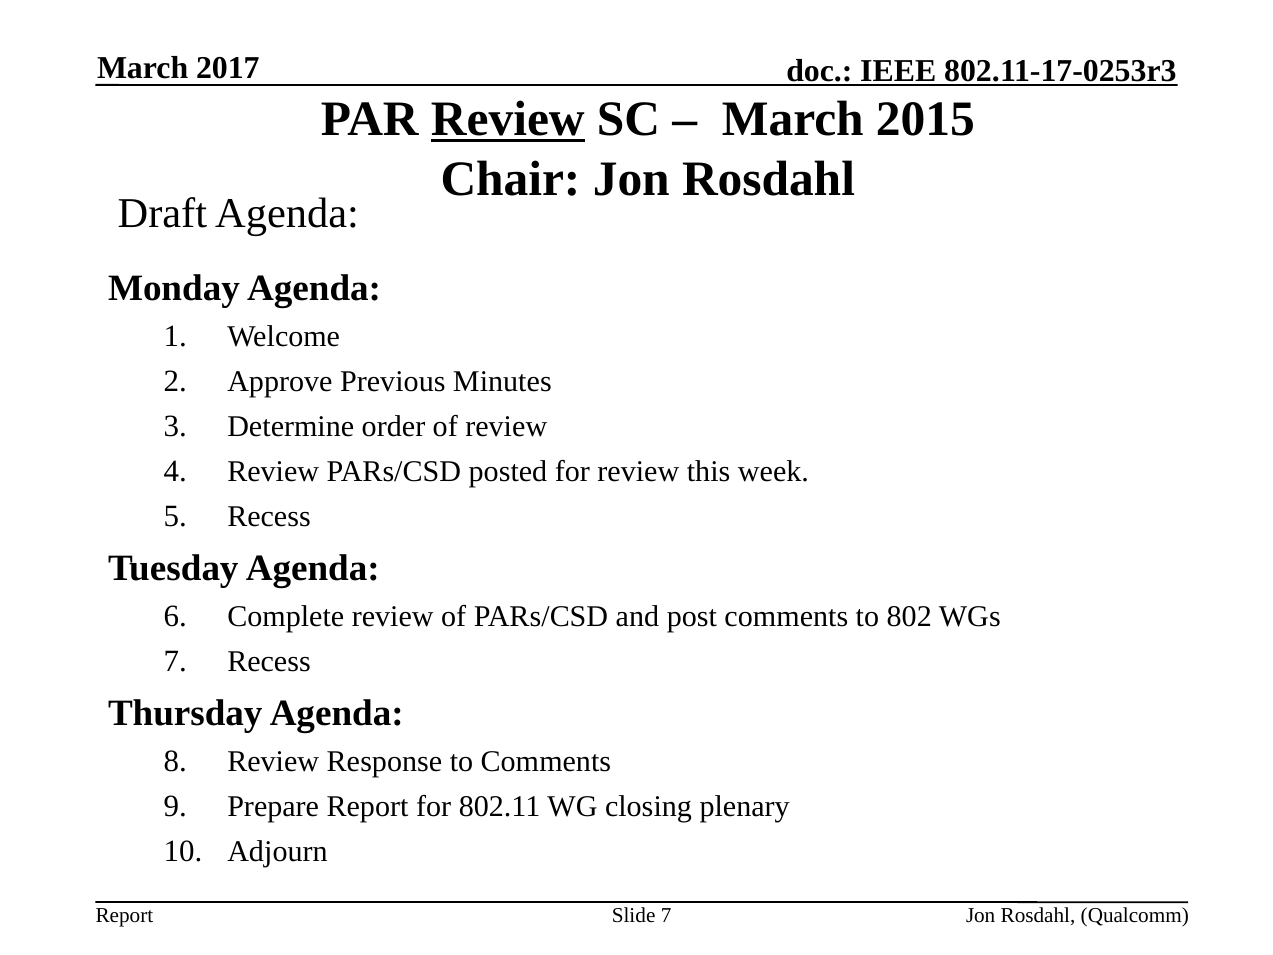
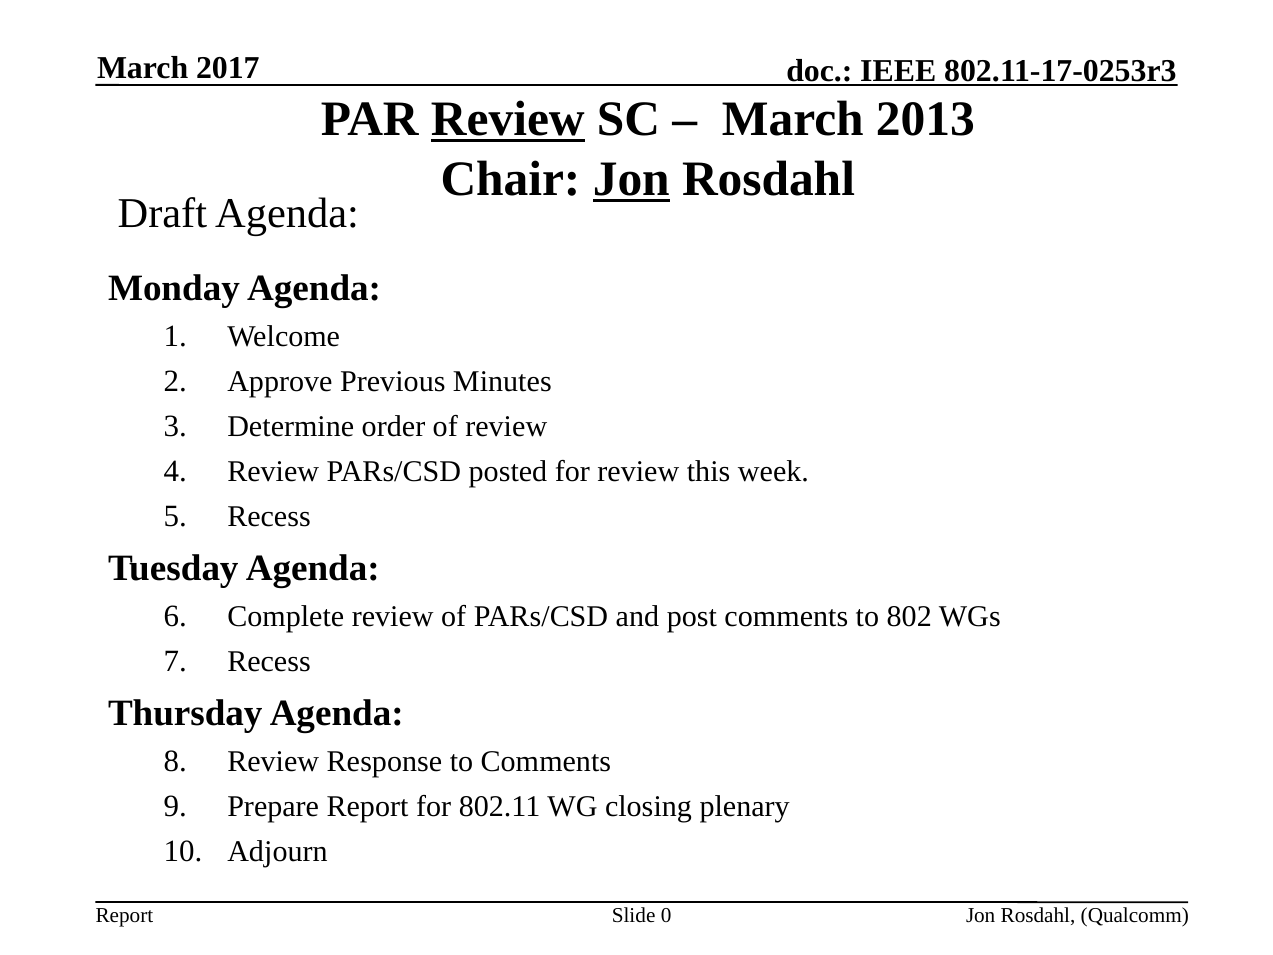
2015: 2015 -> 2013 (925, 119)
Jon underline: none -> present (631, 179)
Slide 7: 7 -> 0 (666, 916)
